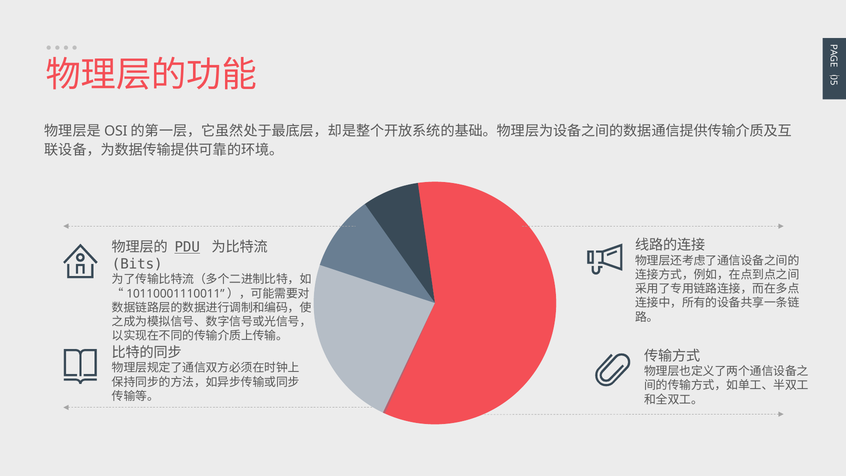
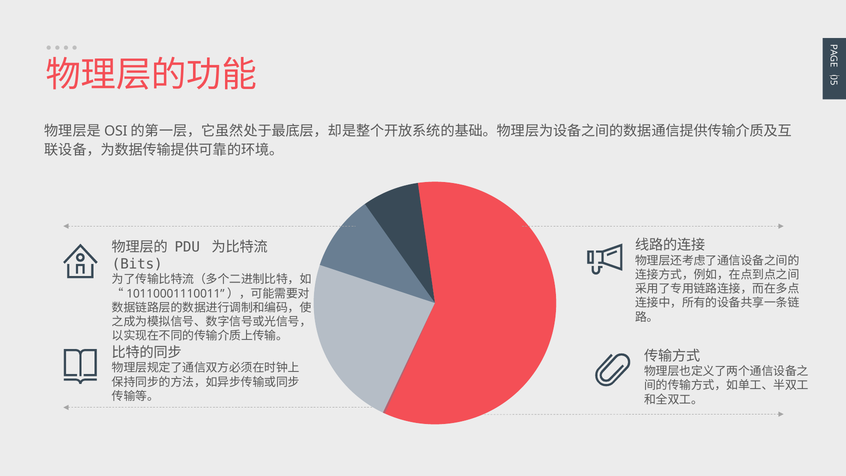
PDU underline: present -> none (187, 247)
